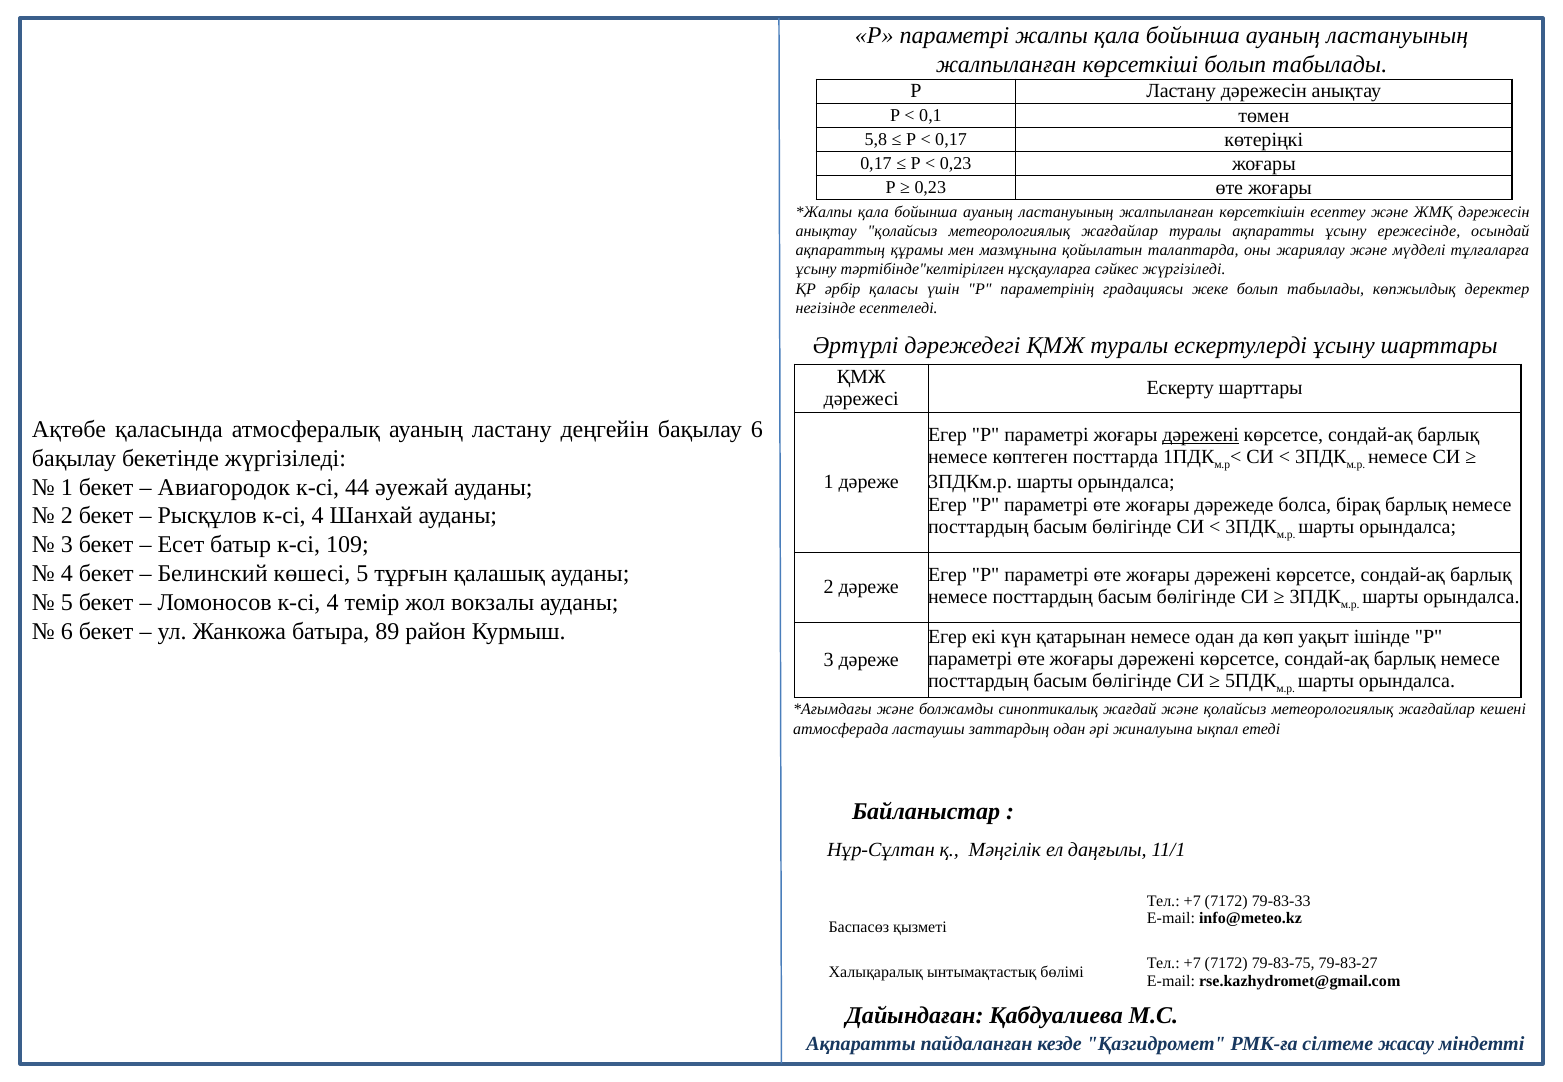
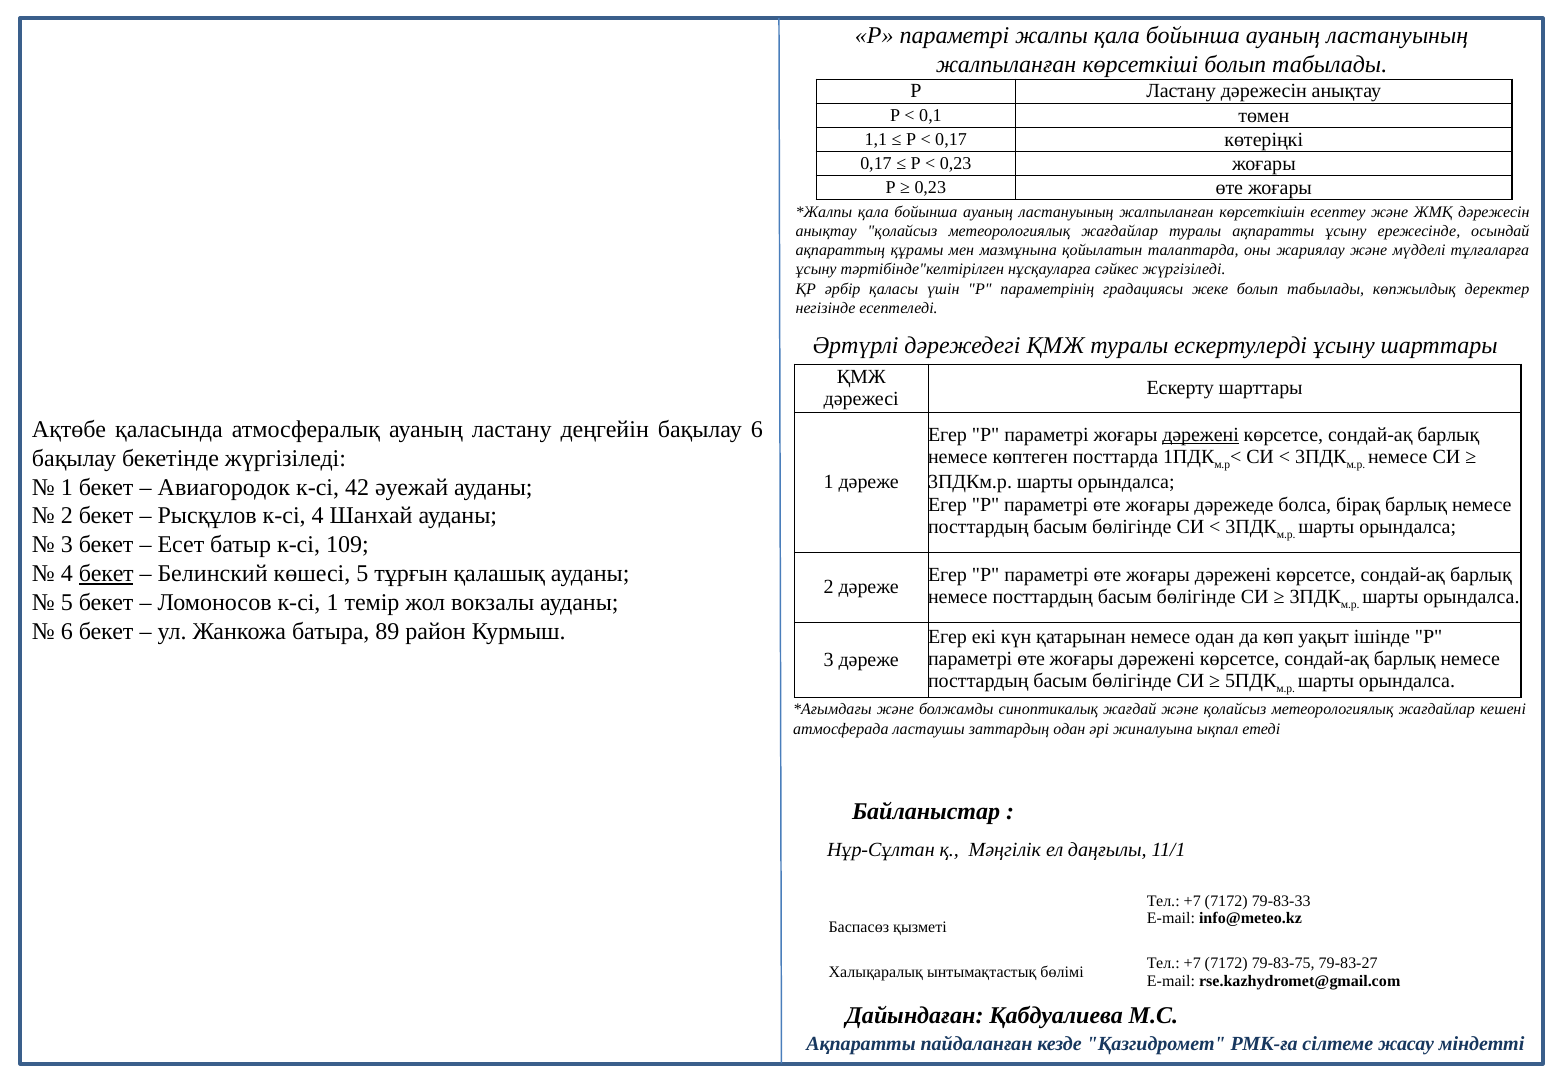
5,8: 5,8 -> 1,1 (876, 140)
44: 44 -> 42 (357, 487)
бекет underline: none -> present (106, 574)
Ломоносов к-сі 4: 4 -> 1 (333, 603)
